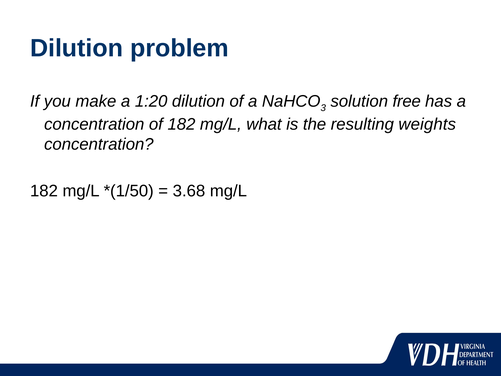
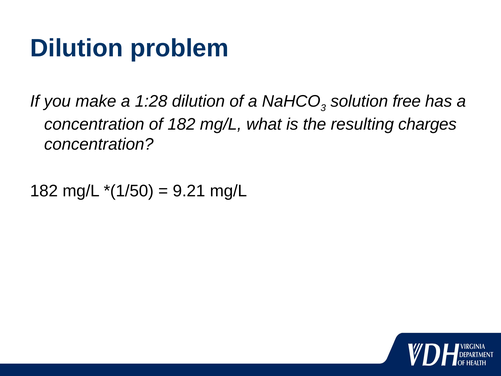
1:20: 1:20 -> 1:28 (151, 101)
weights: weights -> charges (427, 124)
3.68: 3.68 -> 9.21 (189, 191)
